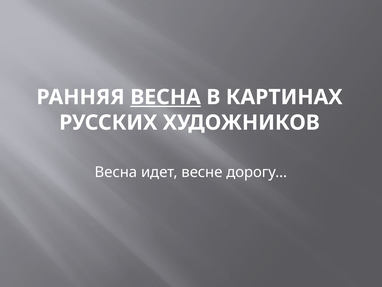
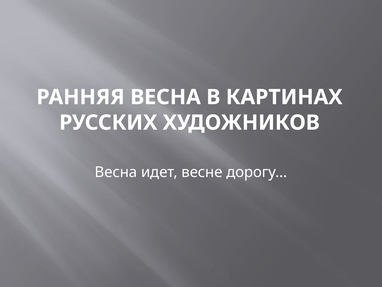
ВЕСНА underline: present -> none (166, 97)
